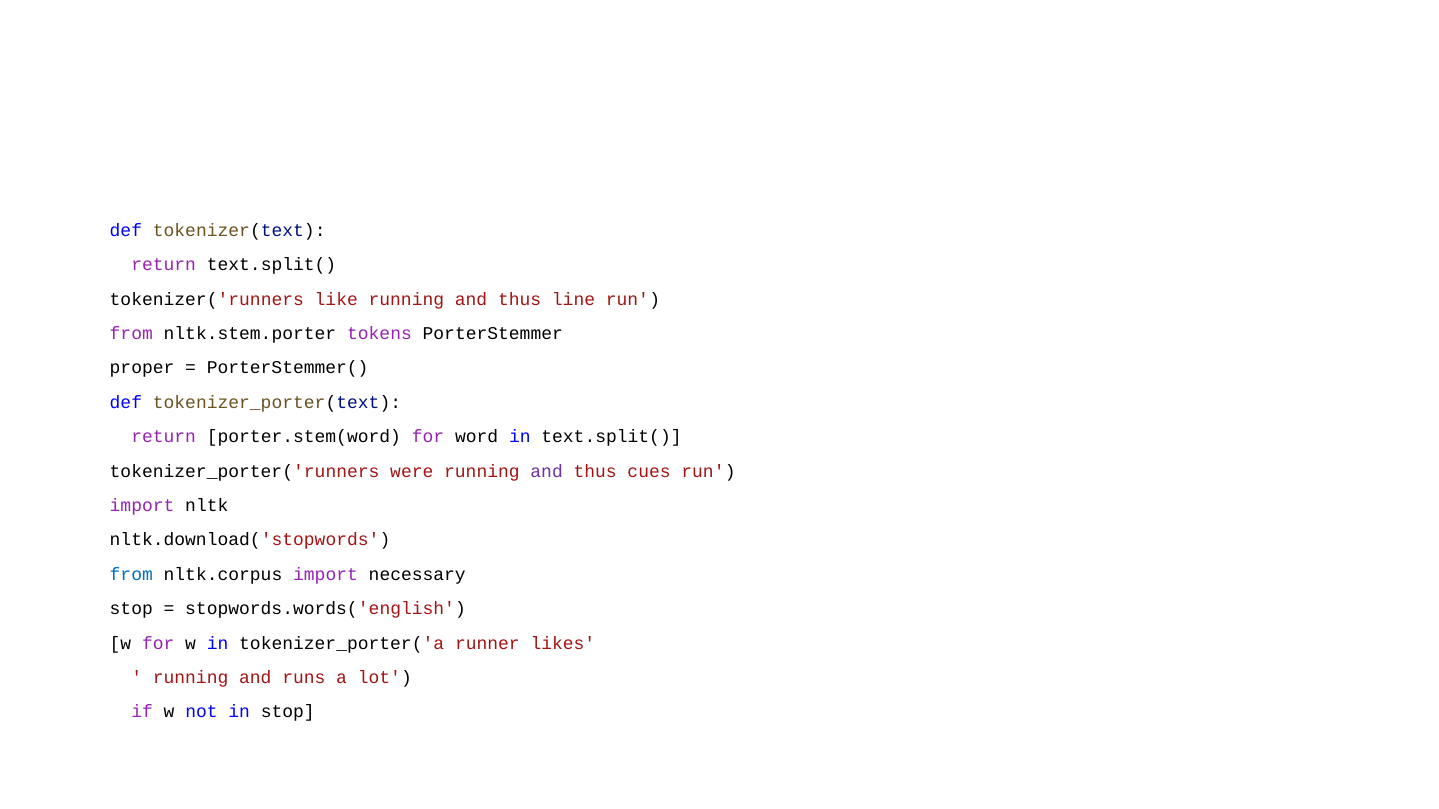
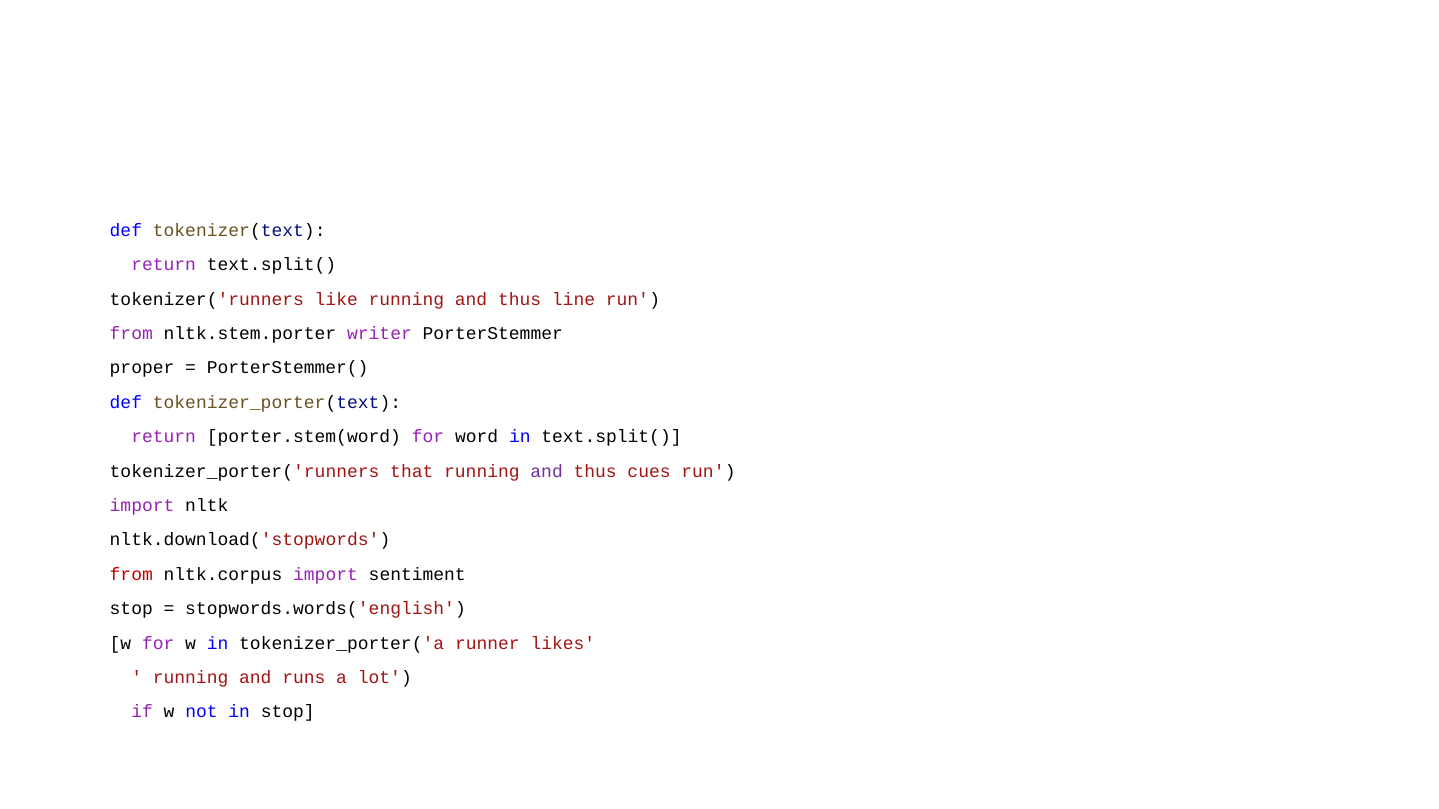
tokens: tokens -> writer (379, 334)
were: were -> that (412, 471)
from colour: blue -> red (131, 575)
necessary: necessary -> sentiment (417, 575)
